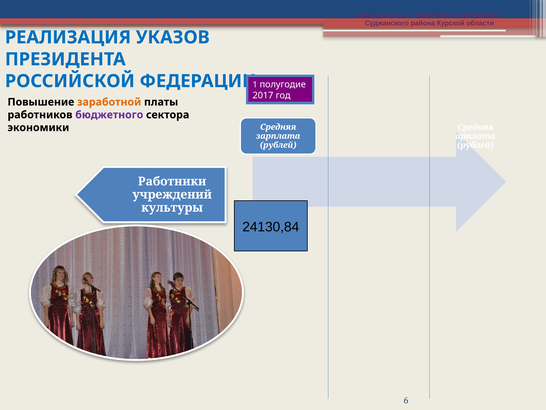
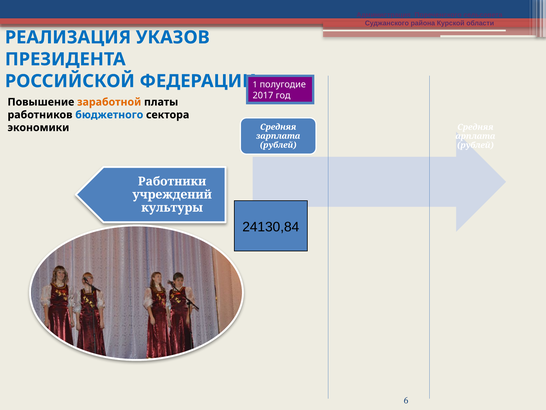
бюджетного colour: purple -> blue (109, 115)
